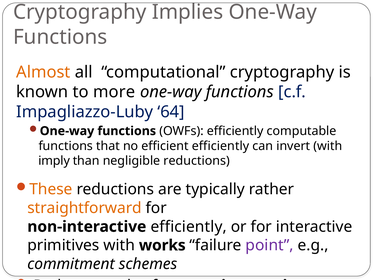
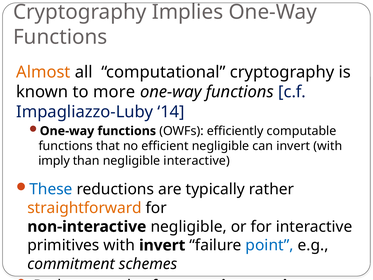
64: 64 -> 14 (171, 112)
efficient efficiently: efficiently -> negligible (221, 146)
negligible reductions: reductions -> interactive (197, 161)
These colour: orange -> blue (51, 189)
non-interactive efficiently: efficiently -> negligible (189, 226)
with works: works -> invert (162, 245)
point colour: purple -> blue (270, 245)
